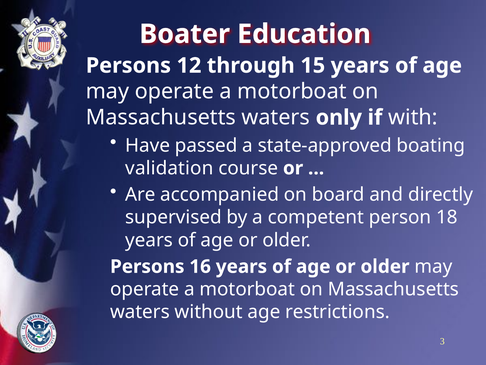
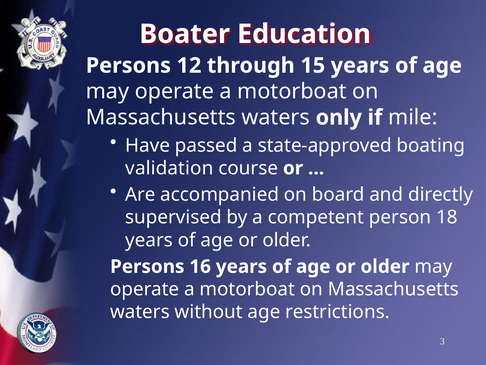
with: with -> mile (413, 117)
